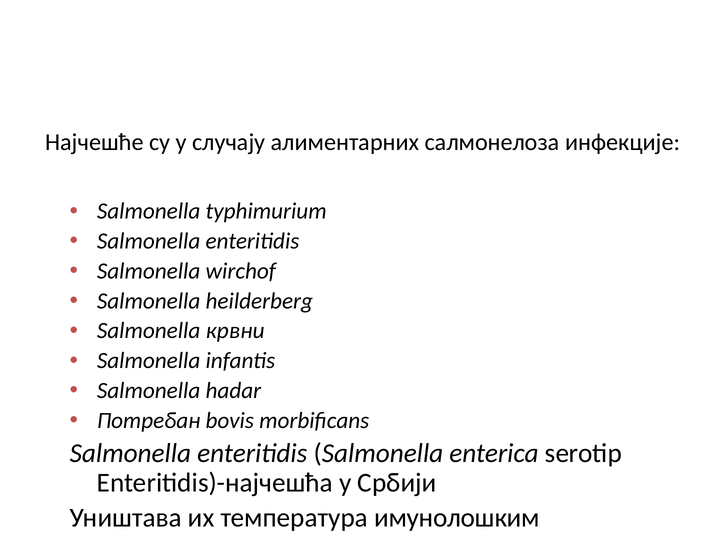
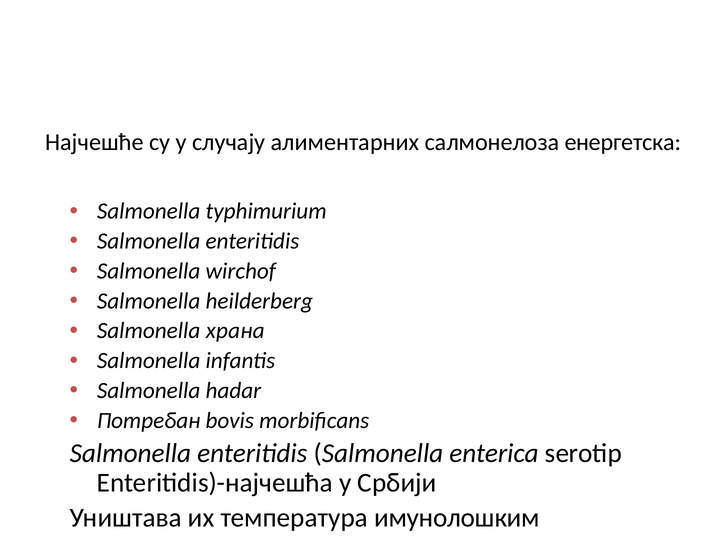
инфекције: инфекције -> енергетска (623, 142)
крвни: крвни -> храна (235, 330)
